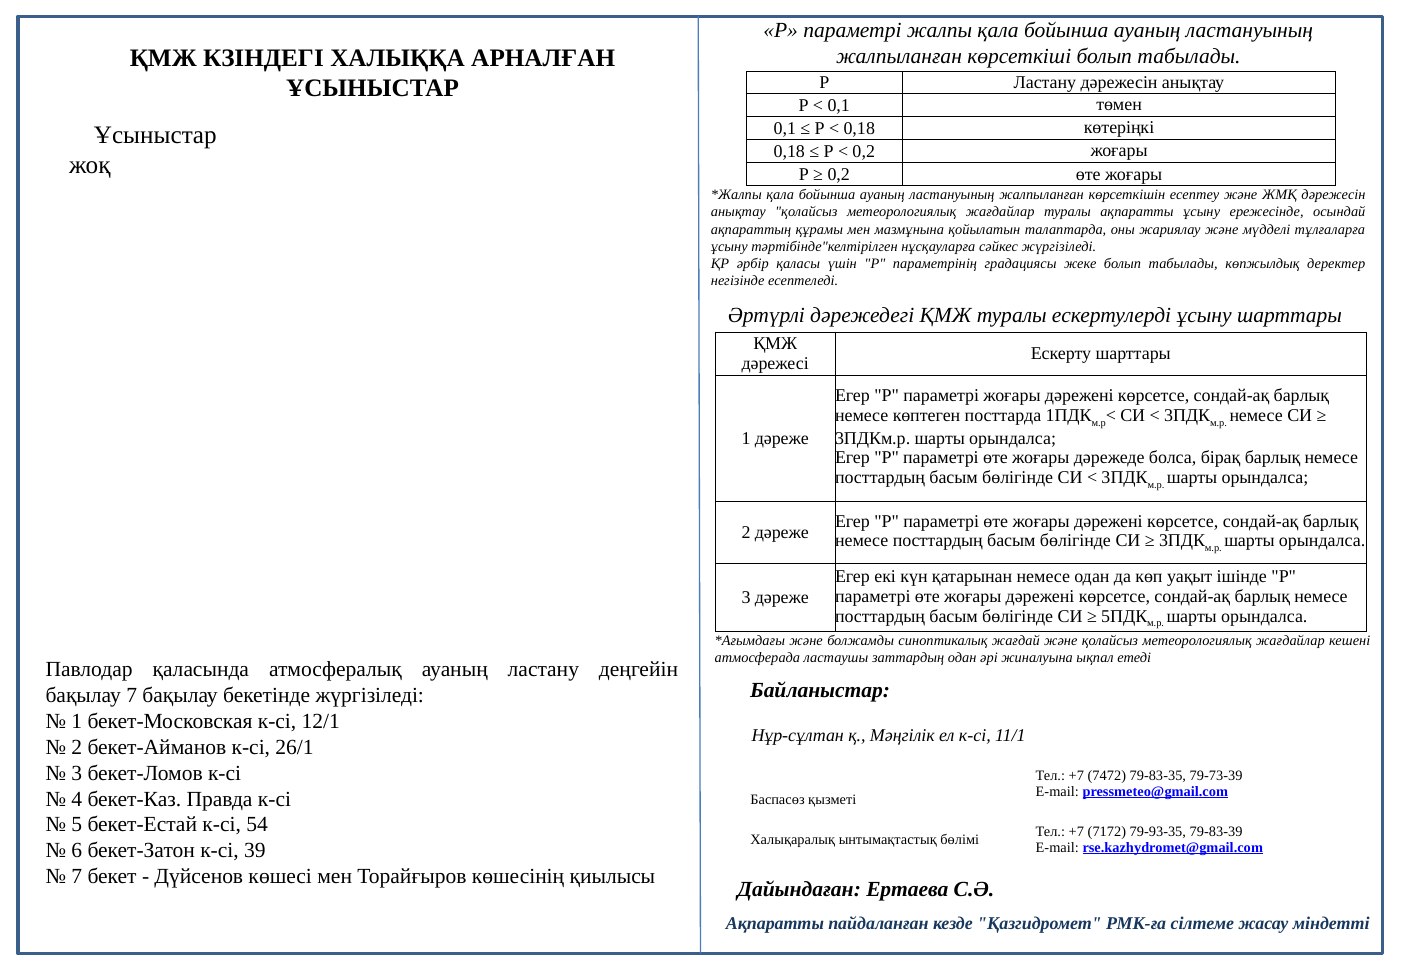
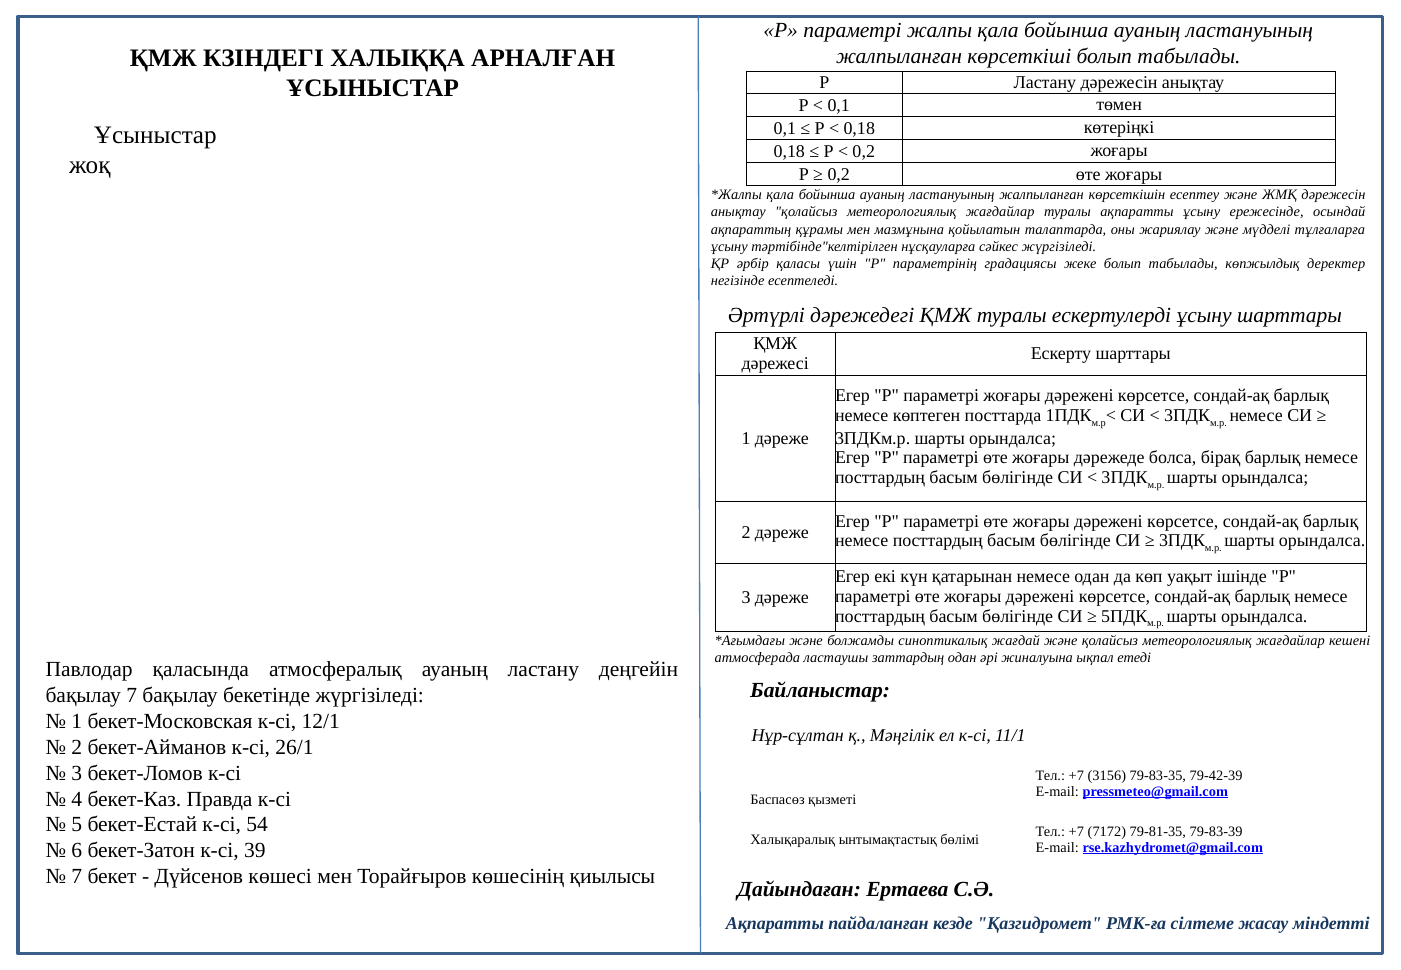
7472: 7472 -> 3156 (1107, 775)
79-73-39: 79-73-39 -> 79-42-39 (1216, 775)
79-93-35: 79-93-35 -> 79-81-35 (1158, 831)
